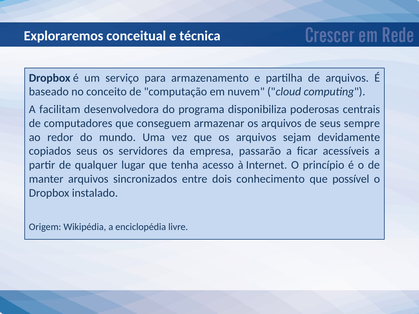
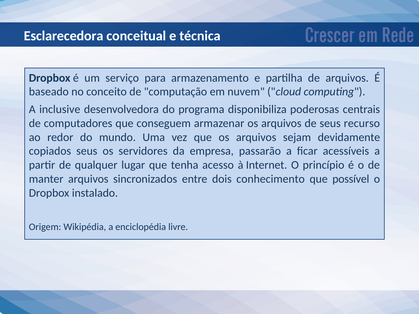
Exploraremos: Exploraremos -> Esclarecedora (64, 36)
facilitam: facilitam -> inclusive (60, 109)
sempre: sempre -> recurso (362, 123)
